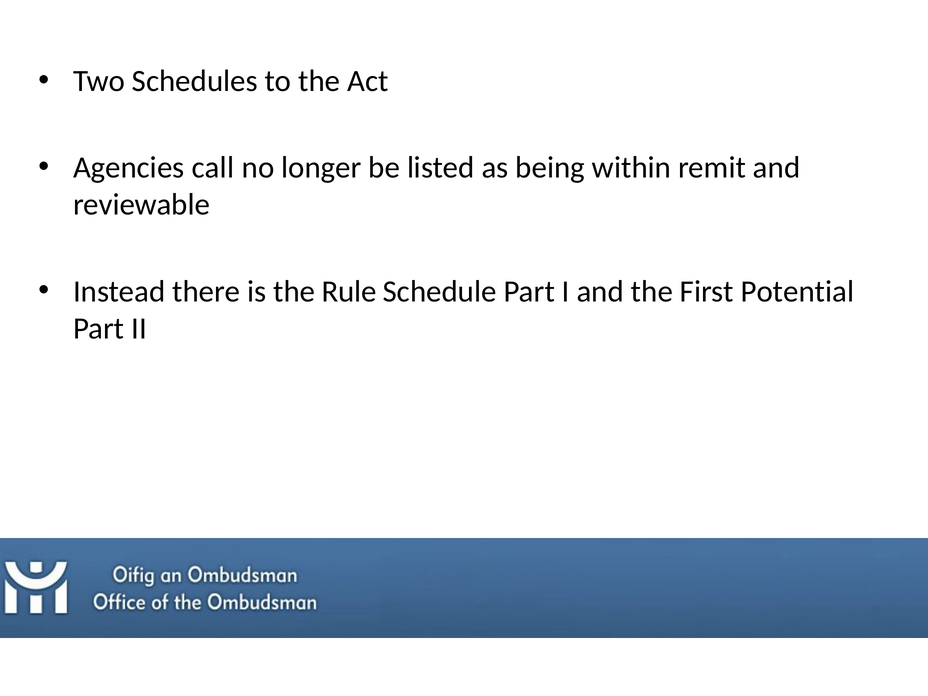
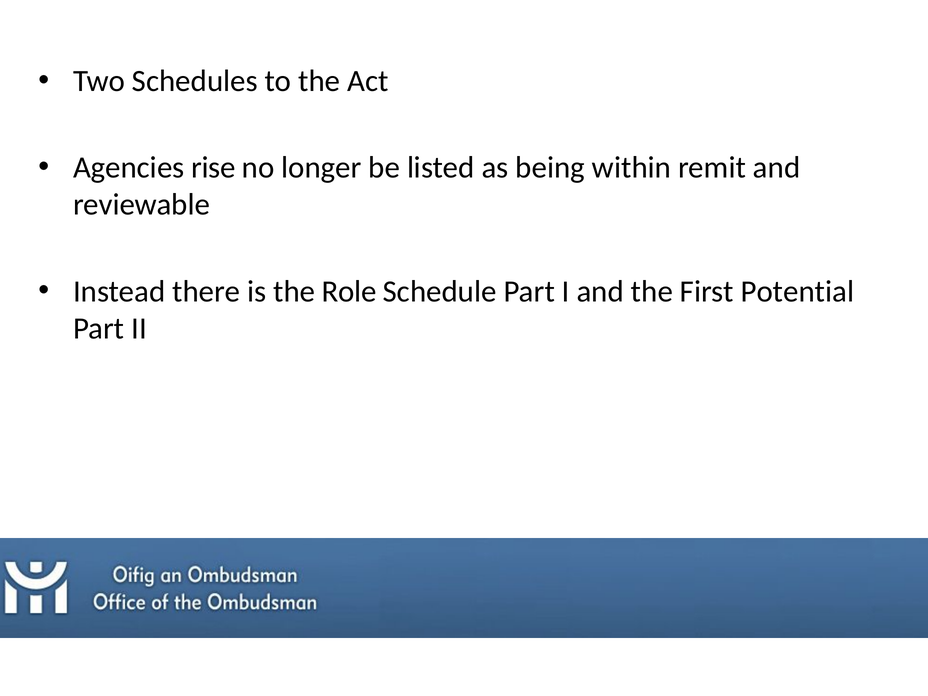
call: call -> rise (213, 168)
Rule: Rule -> Role (349, 291)
